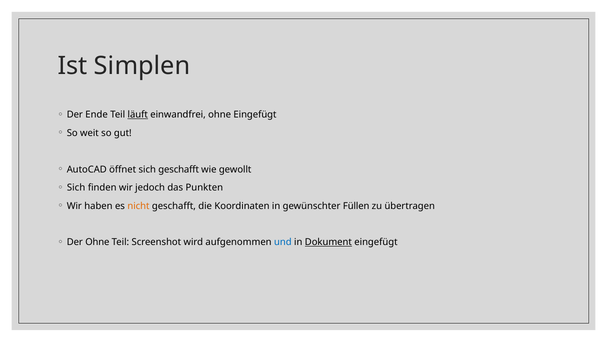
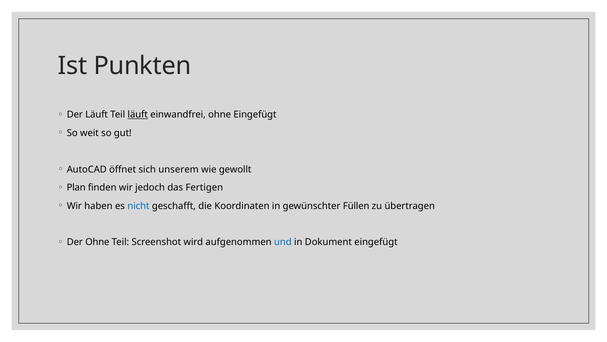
Simplen: Simplen -> Punkten (142, 66)
Der Ende: Ende -> Läuft (97, 114)
sich geschafft: geschafft -> unserem (179, 169)
Sich: Sich -> Plan (76, 187)
Punkten: Punkten -> Fertigen (204, 187)
nicht colour: orange -> blue (138, 206)
Dokument underline: present -> none (328, 242)
